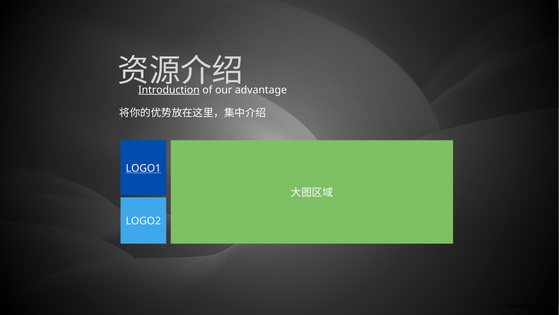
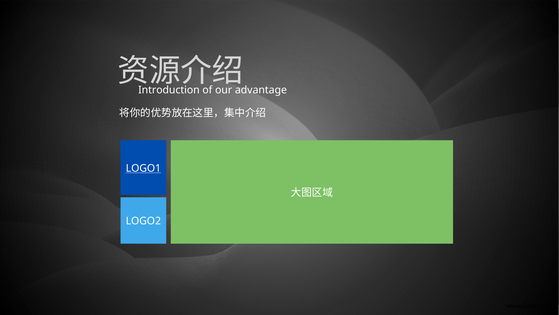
Introduction underline: present -> none (169, 90)
